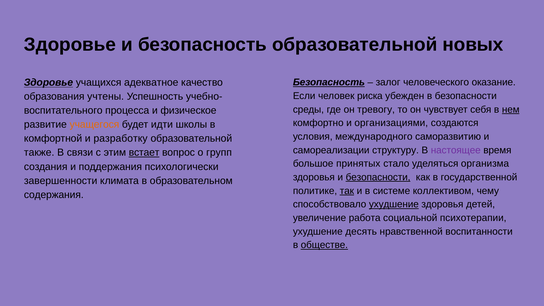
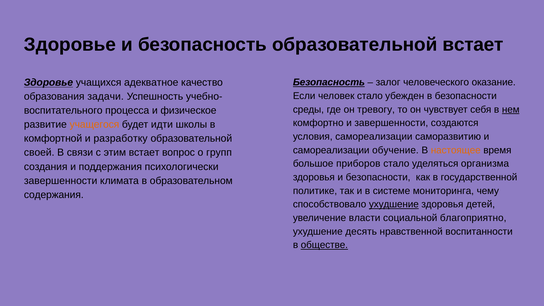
образовательной новых: новых -> встает (473, 45)
человек риска: риска -> стало (370, 96)
учтены: учтены -> задачи (106, 97)
и организациями: организациями -> завершенности (391, 123)
условия международного: международного -> самореализации (374, 137)
структуру: структуру -> обучение (395, 150)
настоящее colour: purple -> orange (456, 150)
также: также -> своей (39, 153)
встает underline: present -> none (144, 153)
принятых: принятых -> приборов (358, 164)
безопасности underline: present -> none (378, 177)
так underline: present -> none (347, 191)
коллективом: коллективом -> мониторинга (443, 191)
работа: работа -> власти (365, 218)
психотерапии: психотерапии -> благоприятно (473, 218)
